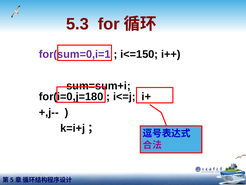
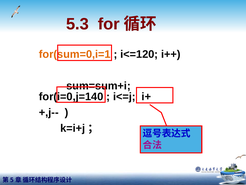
for(sum=0,i=1 colour: purple -> orange (75, 54)
i<=150: i<=150 -> i<=120 (139, 54)
for(i=0,j=180: for(i=0,j=180 -> for(i=0,j=140 (71, 96)
